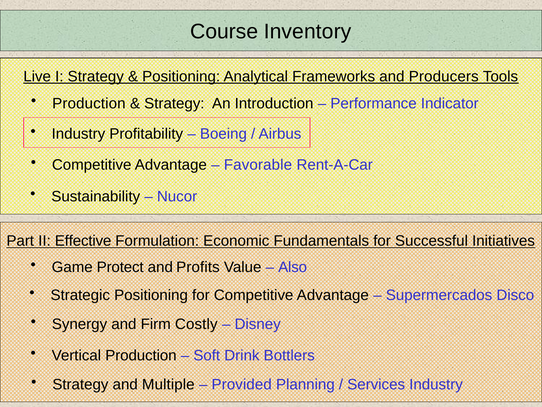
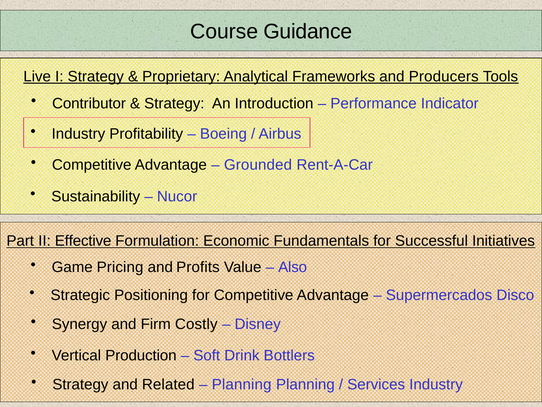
Inventory: Inventory -> Guidance (308, 31)
Positioning: Positioning -> Proprietary (181, 76)
Production: Production -> Contributor (89, 103)
Favorable: Favorable -> Grounded (258, 165)
Protect: Protect -> Pricing (120, 267)
Multiple: Multiple -> Related (168, 384)
Provided: Provided -> Planning (242, 384)
